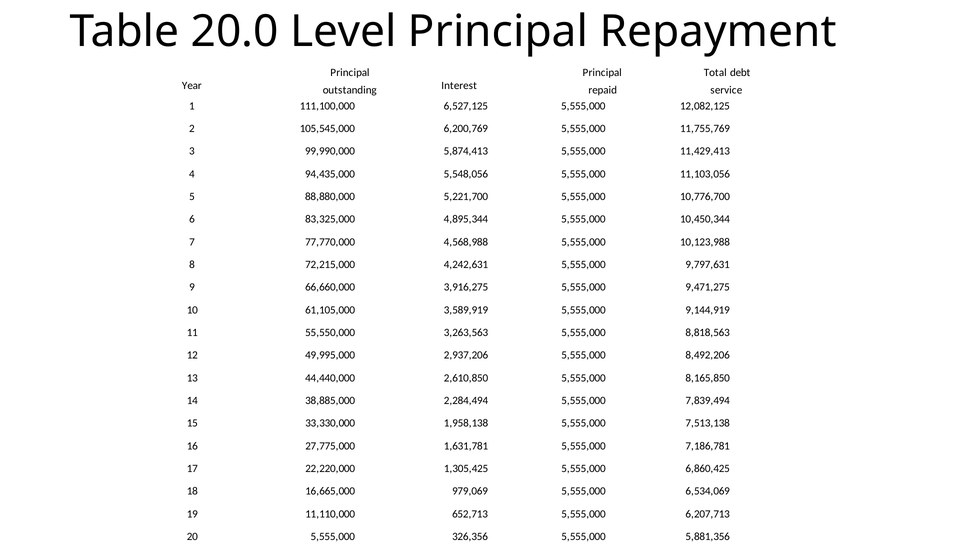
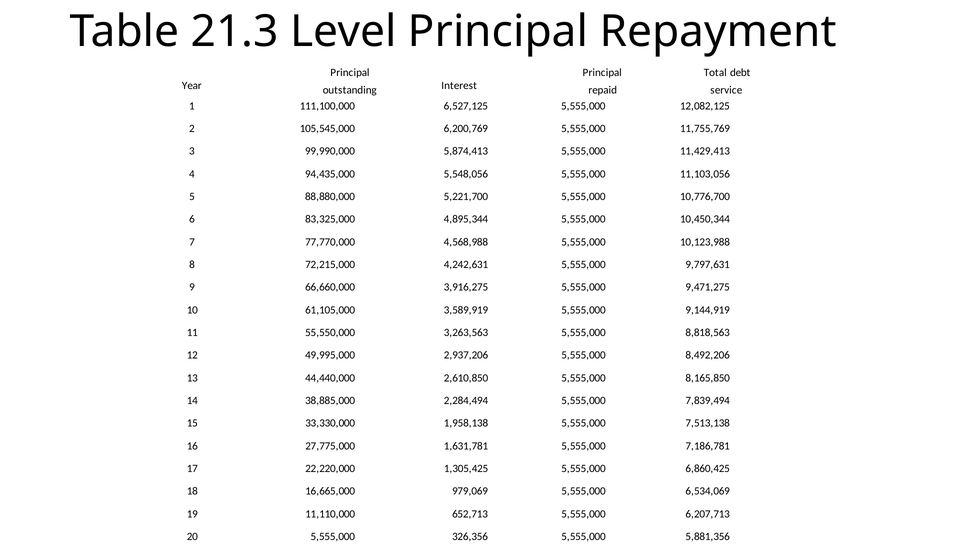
20.0: 20.0 -> 21.3 (235, 32)
